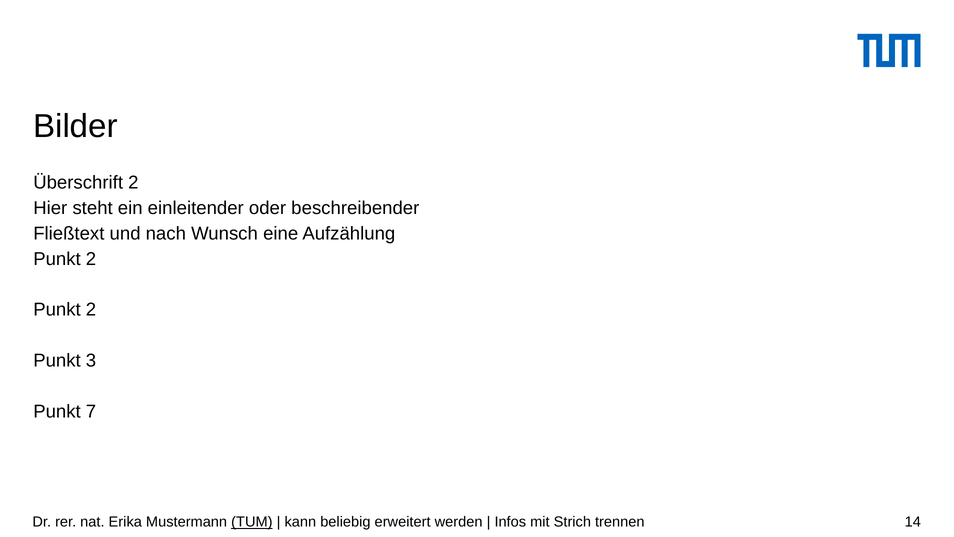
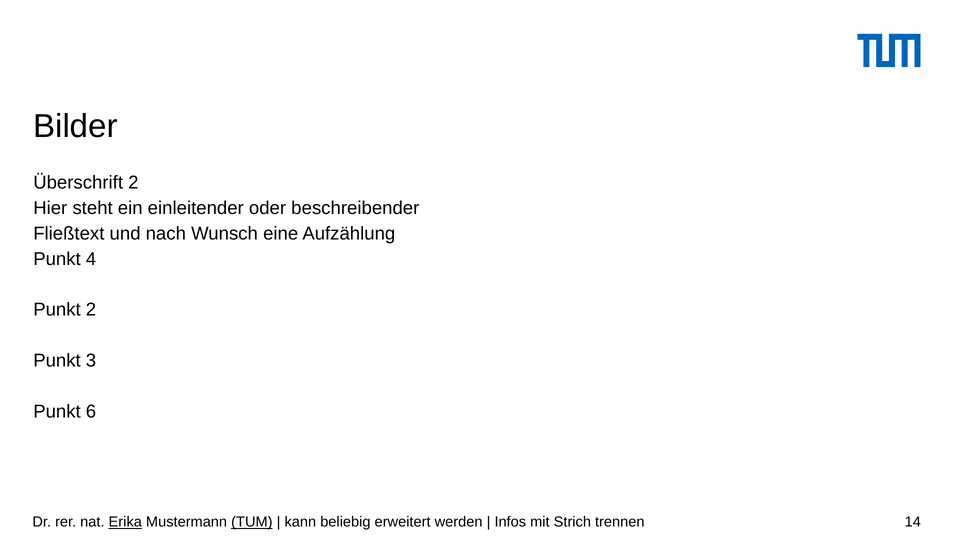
2: 2 -> 4 (91, 259)
7: 7 -> 6 (91, 411)
Erika underline: none -> present (125, 522)
